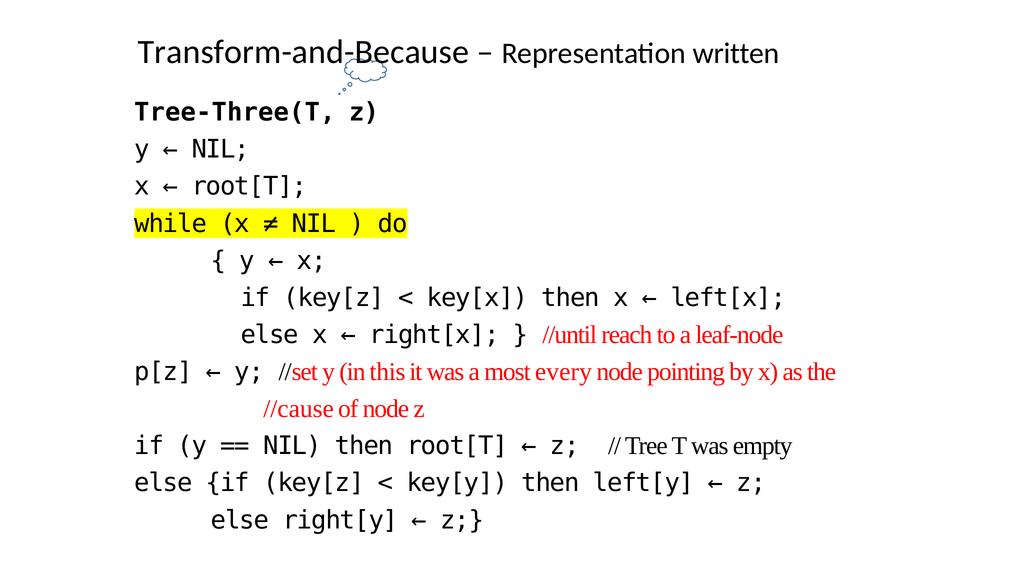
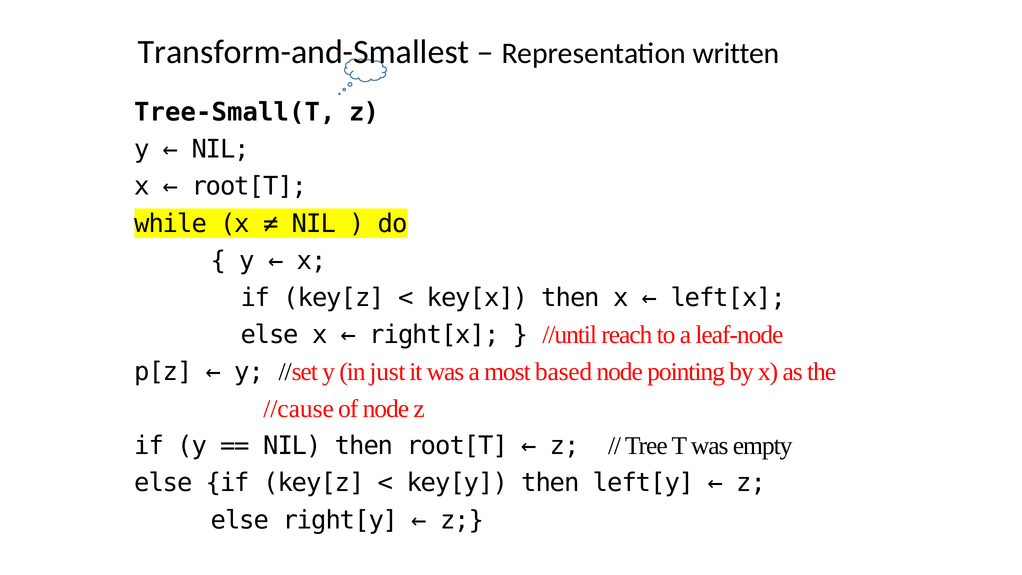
Transform-and-Because: Transform-and-Because -> Transform-and-Smallest (304, 52)
Tree-Three(T: Tree-Three(T -> Tree-Small(T (235, 112)
this: this -> just (387, 372)
every: every -> based (564, 372)
